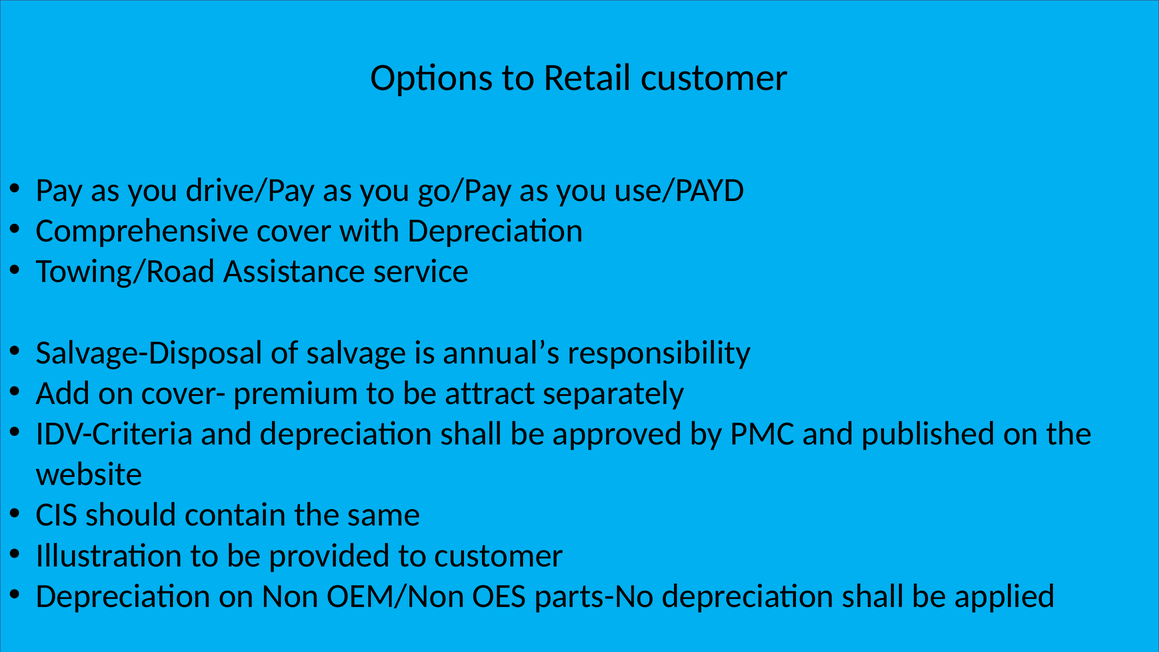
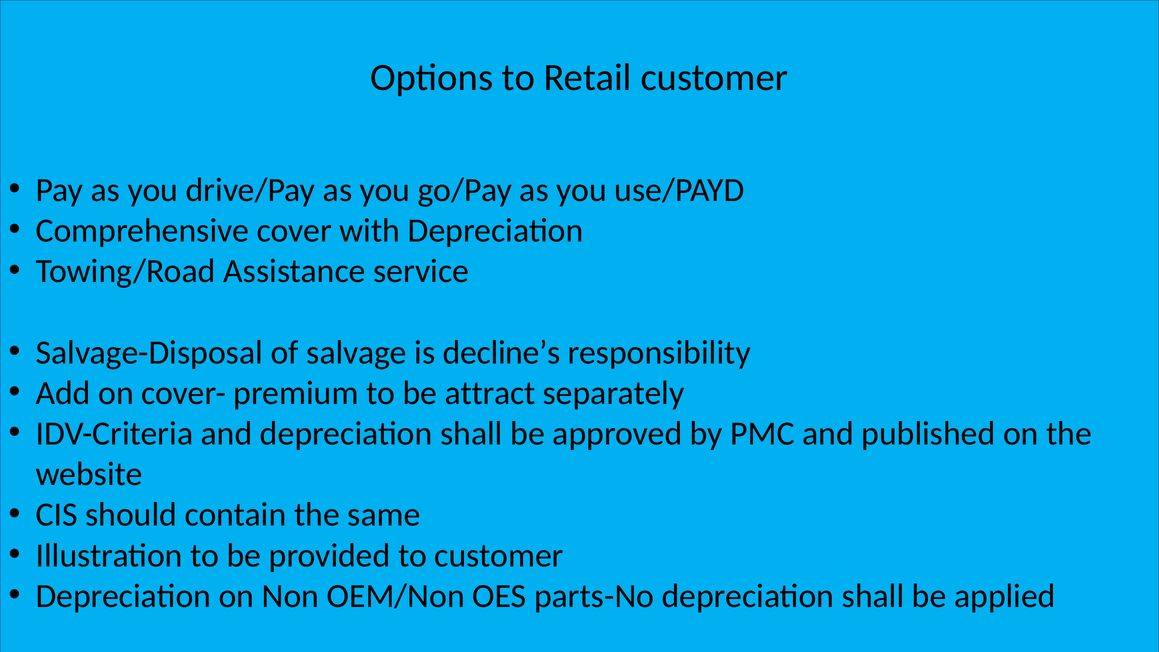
annual’s: annual’s -> decline’s (502, 352)
